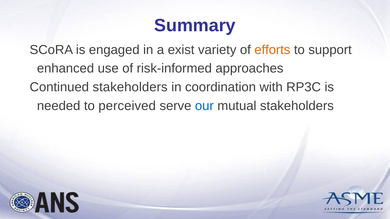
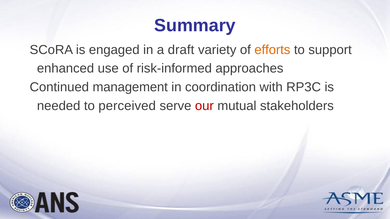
exist: exist -> draft (181, 50)
Continued stakeholders: stakeholders -> management (130, 87)
our colour: blue -> red (204, 106)
